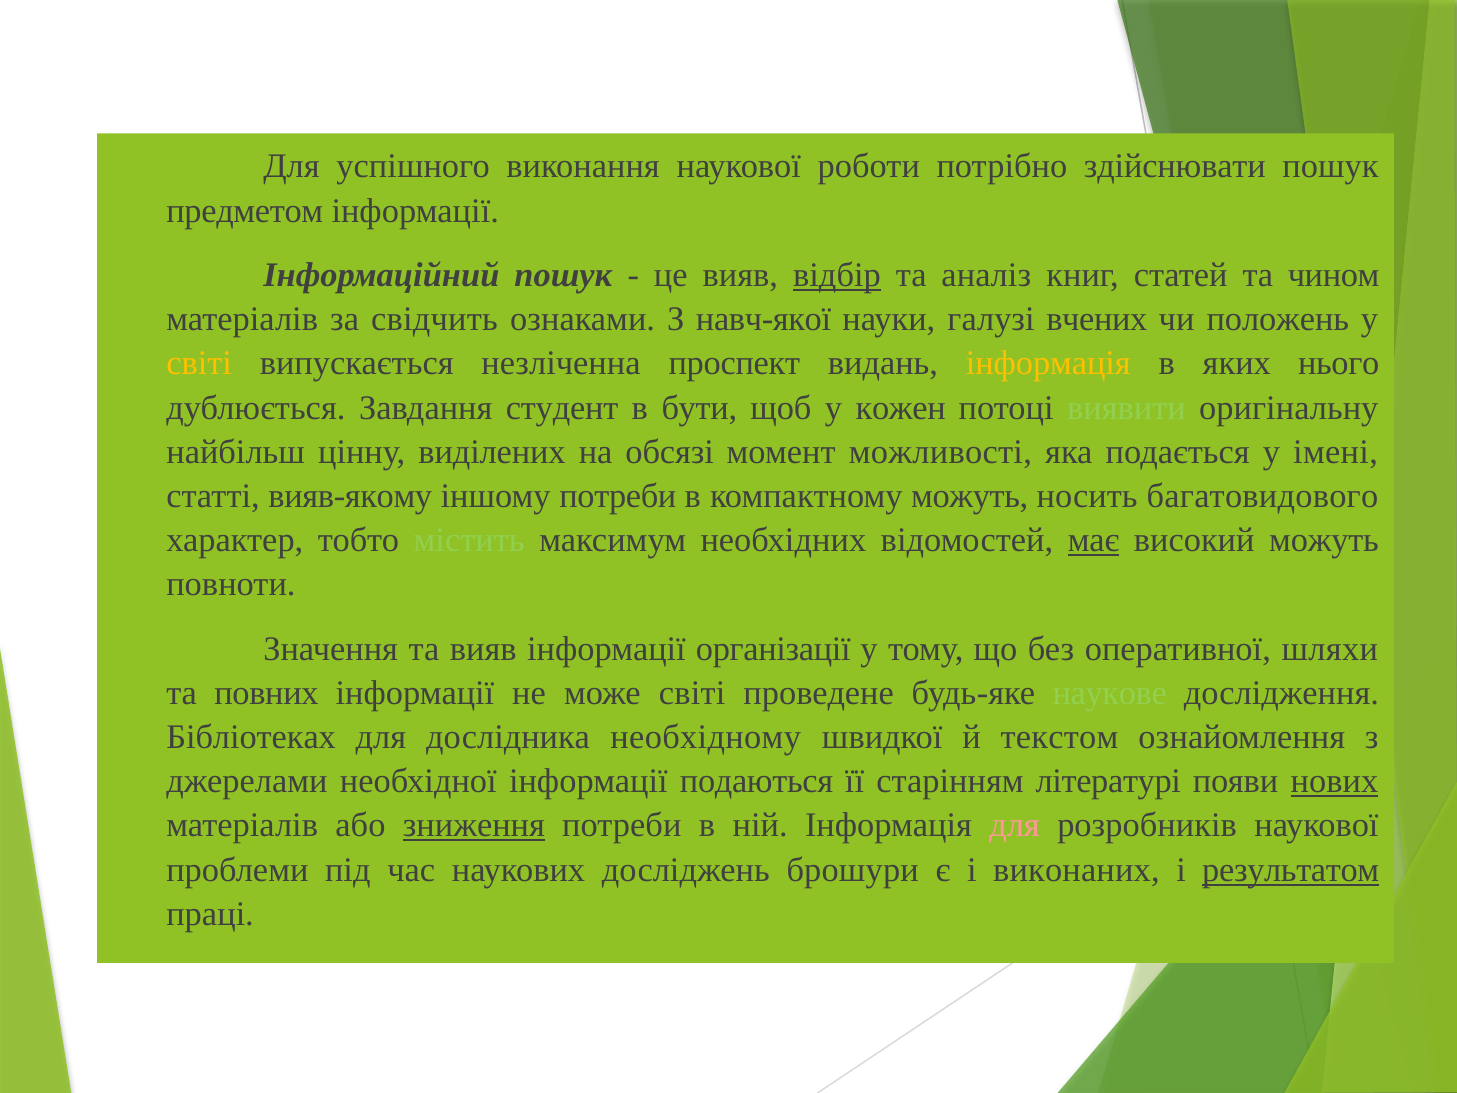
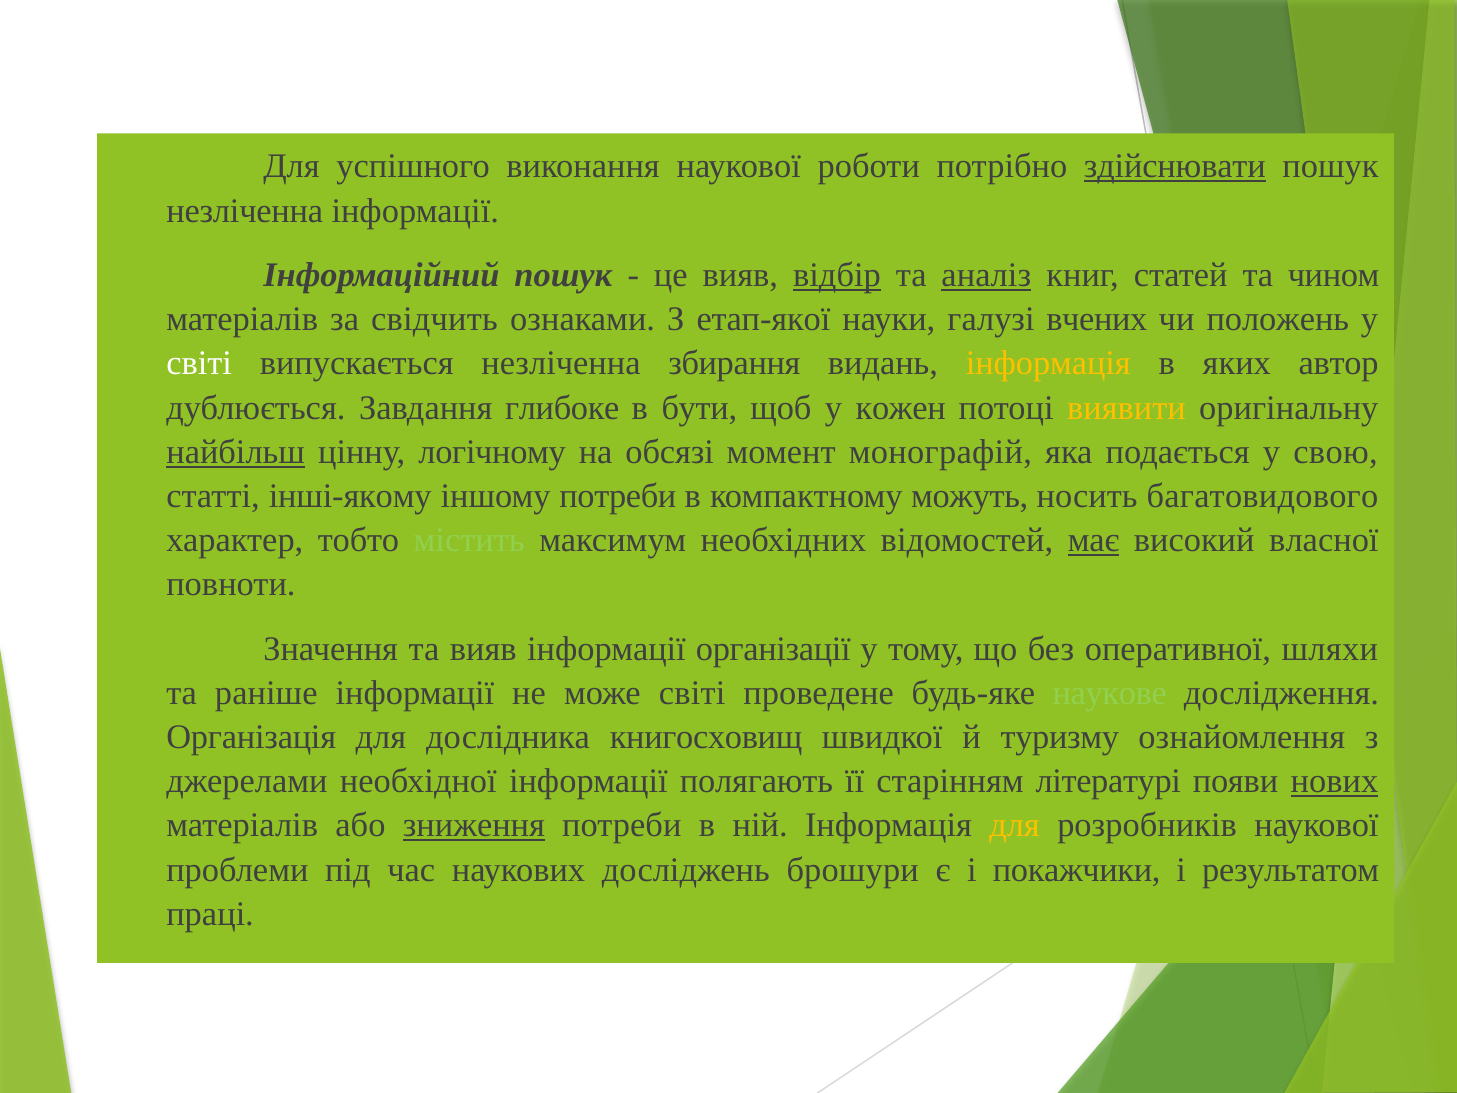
здійснювати underline: none -> present (1175, 167)
предметом: предметом -> незліченна (245, 211)
аналіз underline: none -> present (986, 275)
навч-якої: навч-якої -> етап-якої (763, 319)
світі colour: yellow -> white (199, 363)
проспект: проспект -> збирання (734, 363)
нього: нього -> автор (1339, 363)
студент: студент -> глибоке (562, 408)
виявити colour: light green -> yellow (1126, 408)
найбільш underline: none -> present (236, 452)
виділених: виділених -> логічному (492, 452)
можливості: можливості -> монографій (940, 452)
імені: імені -> свою (1336, 452)
вияв-якому: вияв-якому -> інші-якому (350, 496)
високий можуть: можуть -> власної (1324, 540)
повних: повних -> раніше (266, 693)
Бібліотеках: Бібліотеках -> Організація (251, 737)
необхідному: необхідному -> книгосховищ (706, 737)
текстом: текстом -> туризму (1060, 737)
подаються: подаються -> полягають (756, 781)
для colour: pink -> yellow (1015, 825)
виконаних: виконаних -> покажчики (1077, 870)
результатом underline: present -> none (1291, 870)
